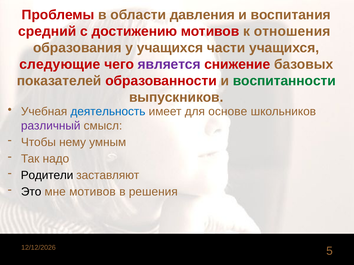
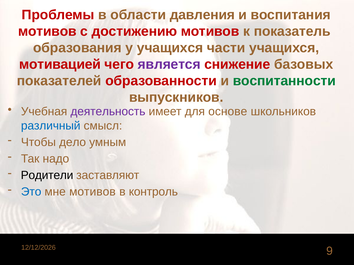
средний: средний -> мотивов (47, 31)
отношения: отношения -> показатель (292, 31)
следующие: следующие -> мотивацией (60, 64)
деятельность colour: blue -> purple (108, 112)
различный colour: purple -> blue (51, 126)
нему: нему -> дело (73, 142)
Это colour: black -> blue (31, 192)
решения: решения -> контроль (153, 192)
5: 5 -> 9 (329, 251)
